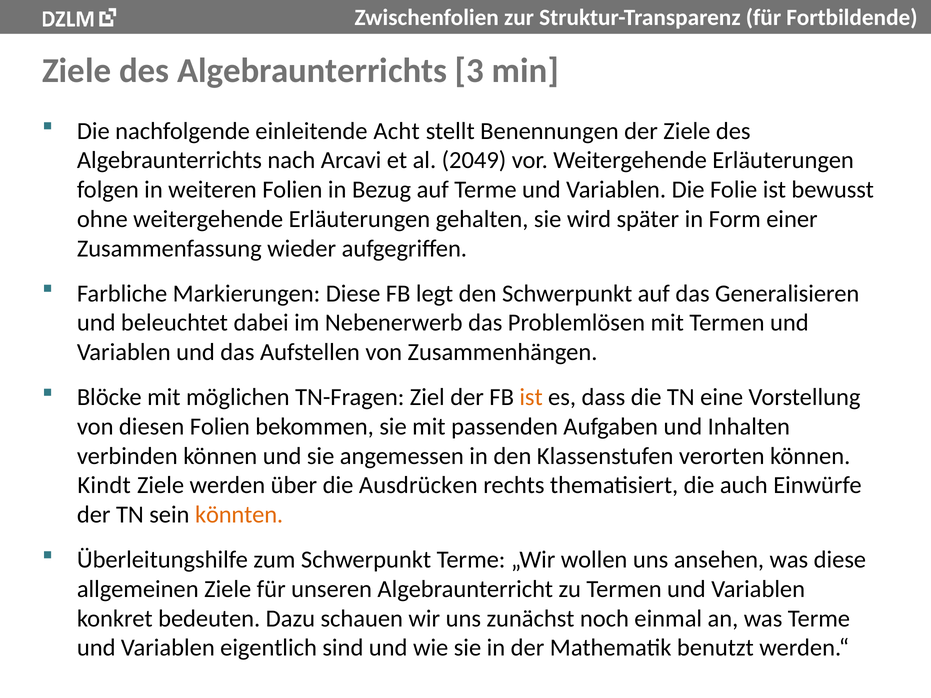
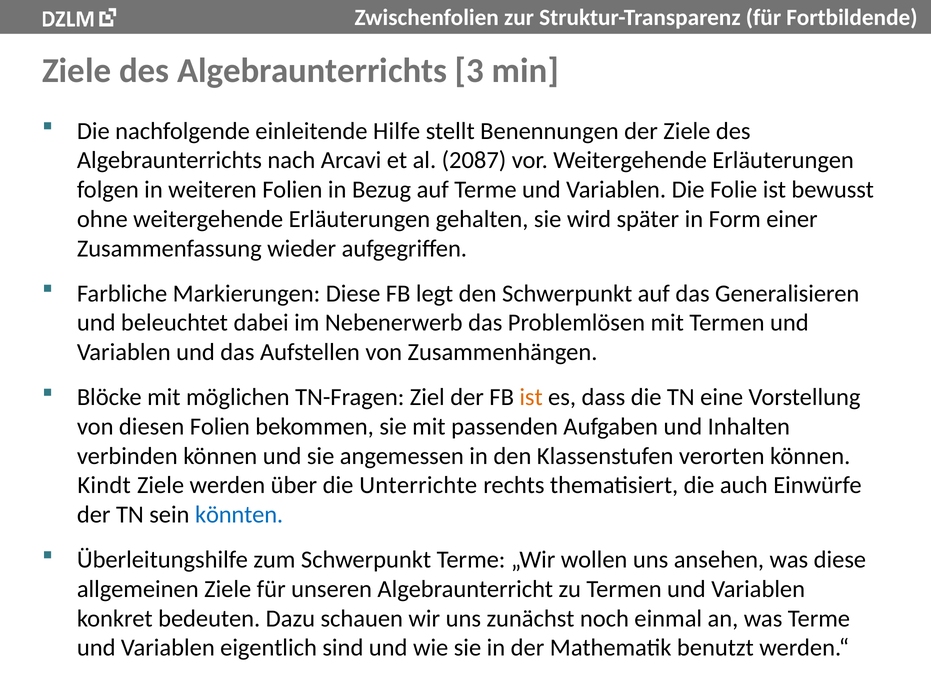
Acht: Acht -> Hilfe (397, 131)
2049: 2049 -> 2087 (474, 160)
Ausdrücken: Ausdrücken -> Unterrichte (418, 486)
könnten colour: orange -> blue (239, 515)
